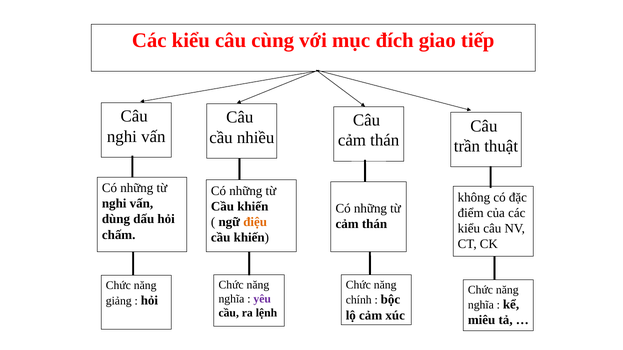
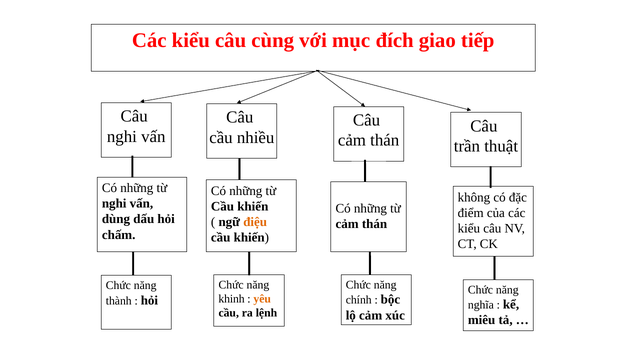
nghĩa: nghĩa -> khinh (232, 299)
yêu colour: purple -> orange (262, 299)
giảng: giảng -> thành (119, 301)
